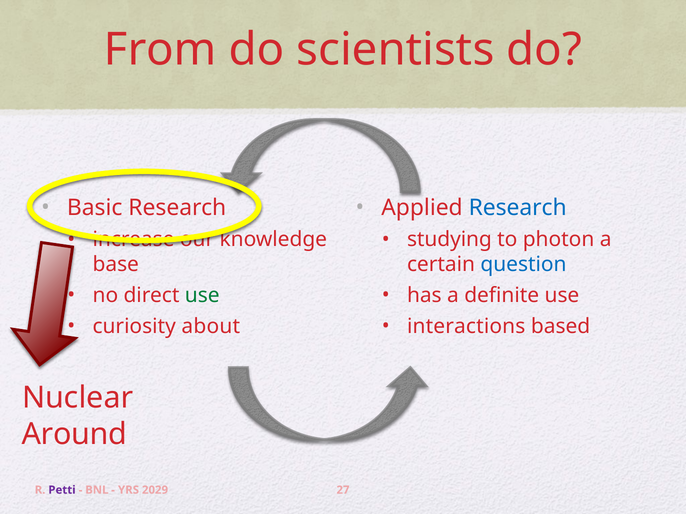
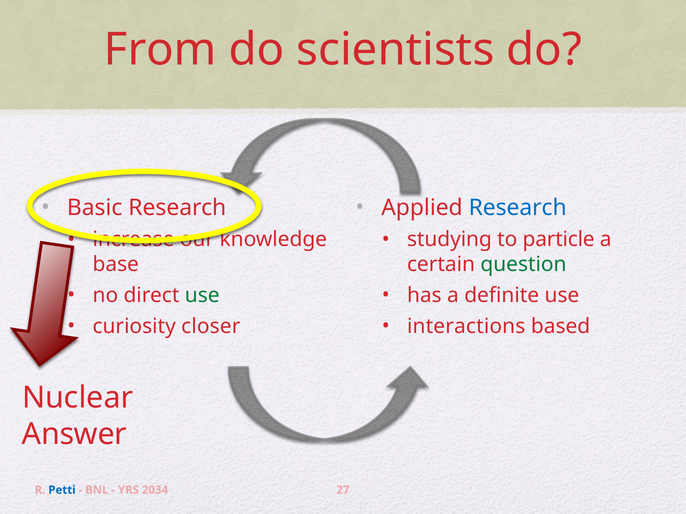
photon: photon -> particle (559, 240)
question colour: blue -> green (524, 265)
about: about -> closer (211, 326)
Around: Around -> Answer (74, 434)
Petti colour: purple -> blue (62, 490)
2029: 2029 -> 2034 (155, 490)
